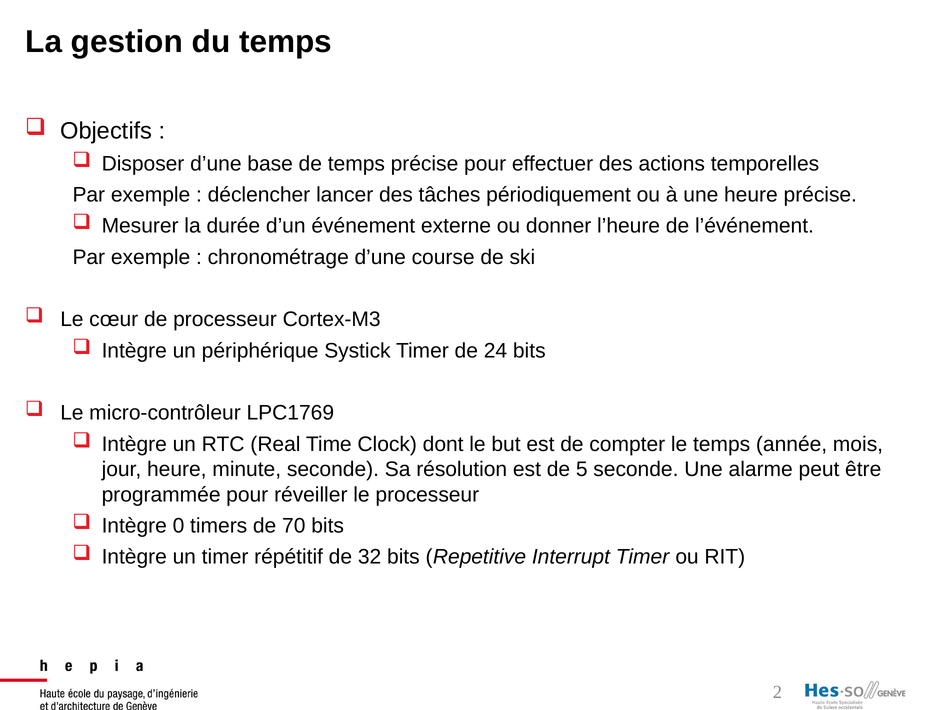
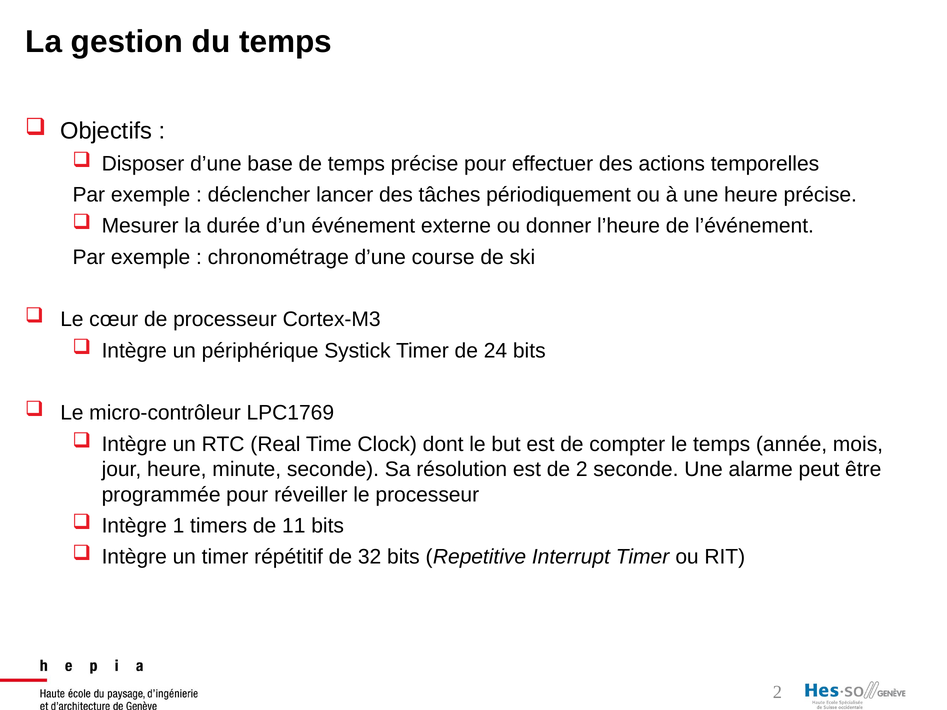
de 5: 5 -> 2 (582, 470)
0: 0 -> 1 (179, 526)
70: 70 -> 11 (294, 526)
